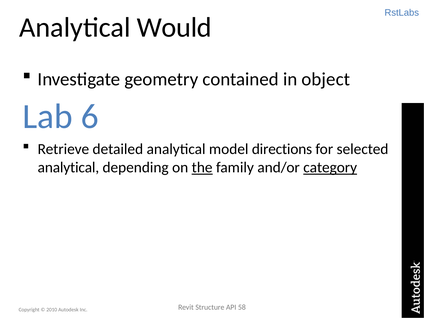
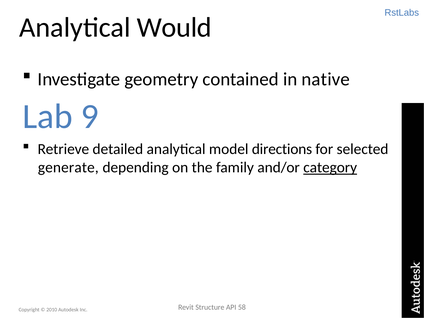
object: object -> native (326, 79)
6: 6 -> 9 (90, 117)
analytical: analytical -> generate (68, 167)
the underline: present -> none (202, 167)
